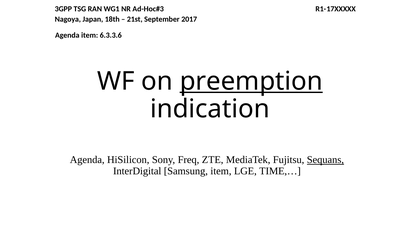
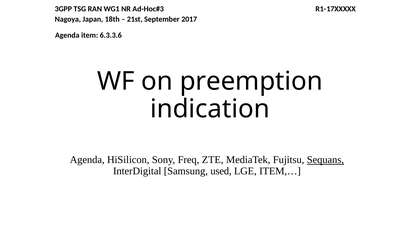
preemption underline: present -> none (251, 81)
Samsung item: item -> used (221, 171)
TIME,…: TIME,… -> ITEM,… (280, 171)
